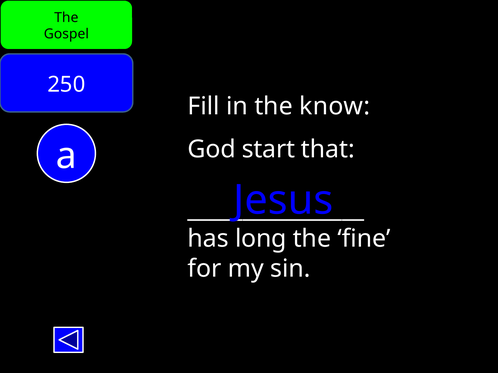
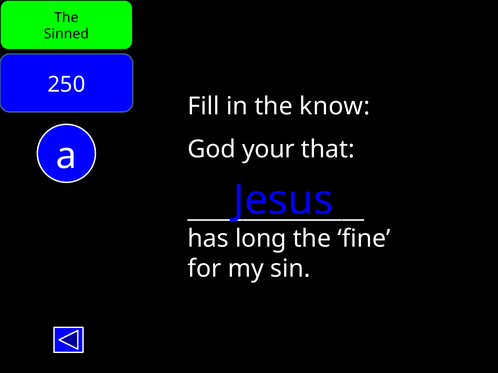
Gospel: Gospel -> Sinned (66, 34)
start: start -> your (268, 149)
